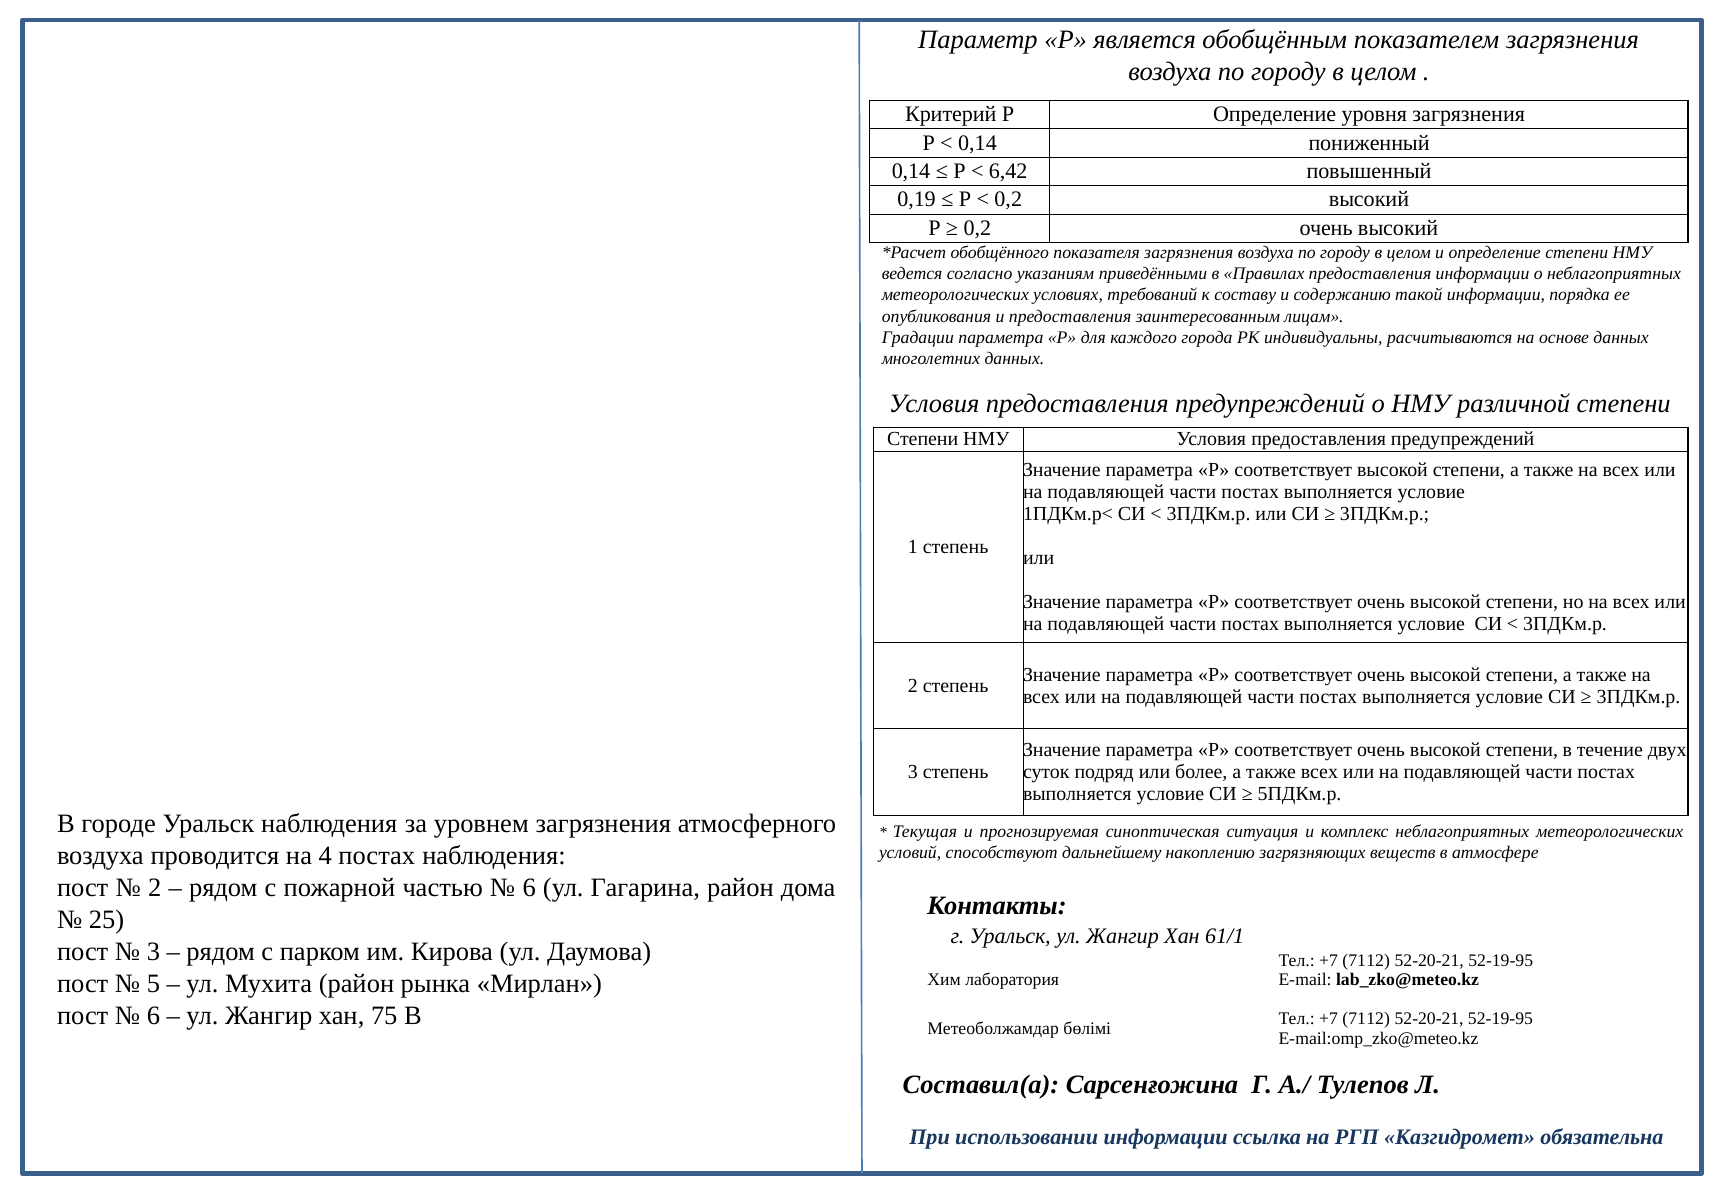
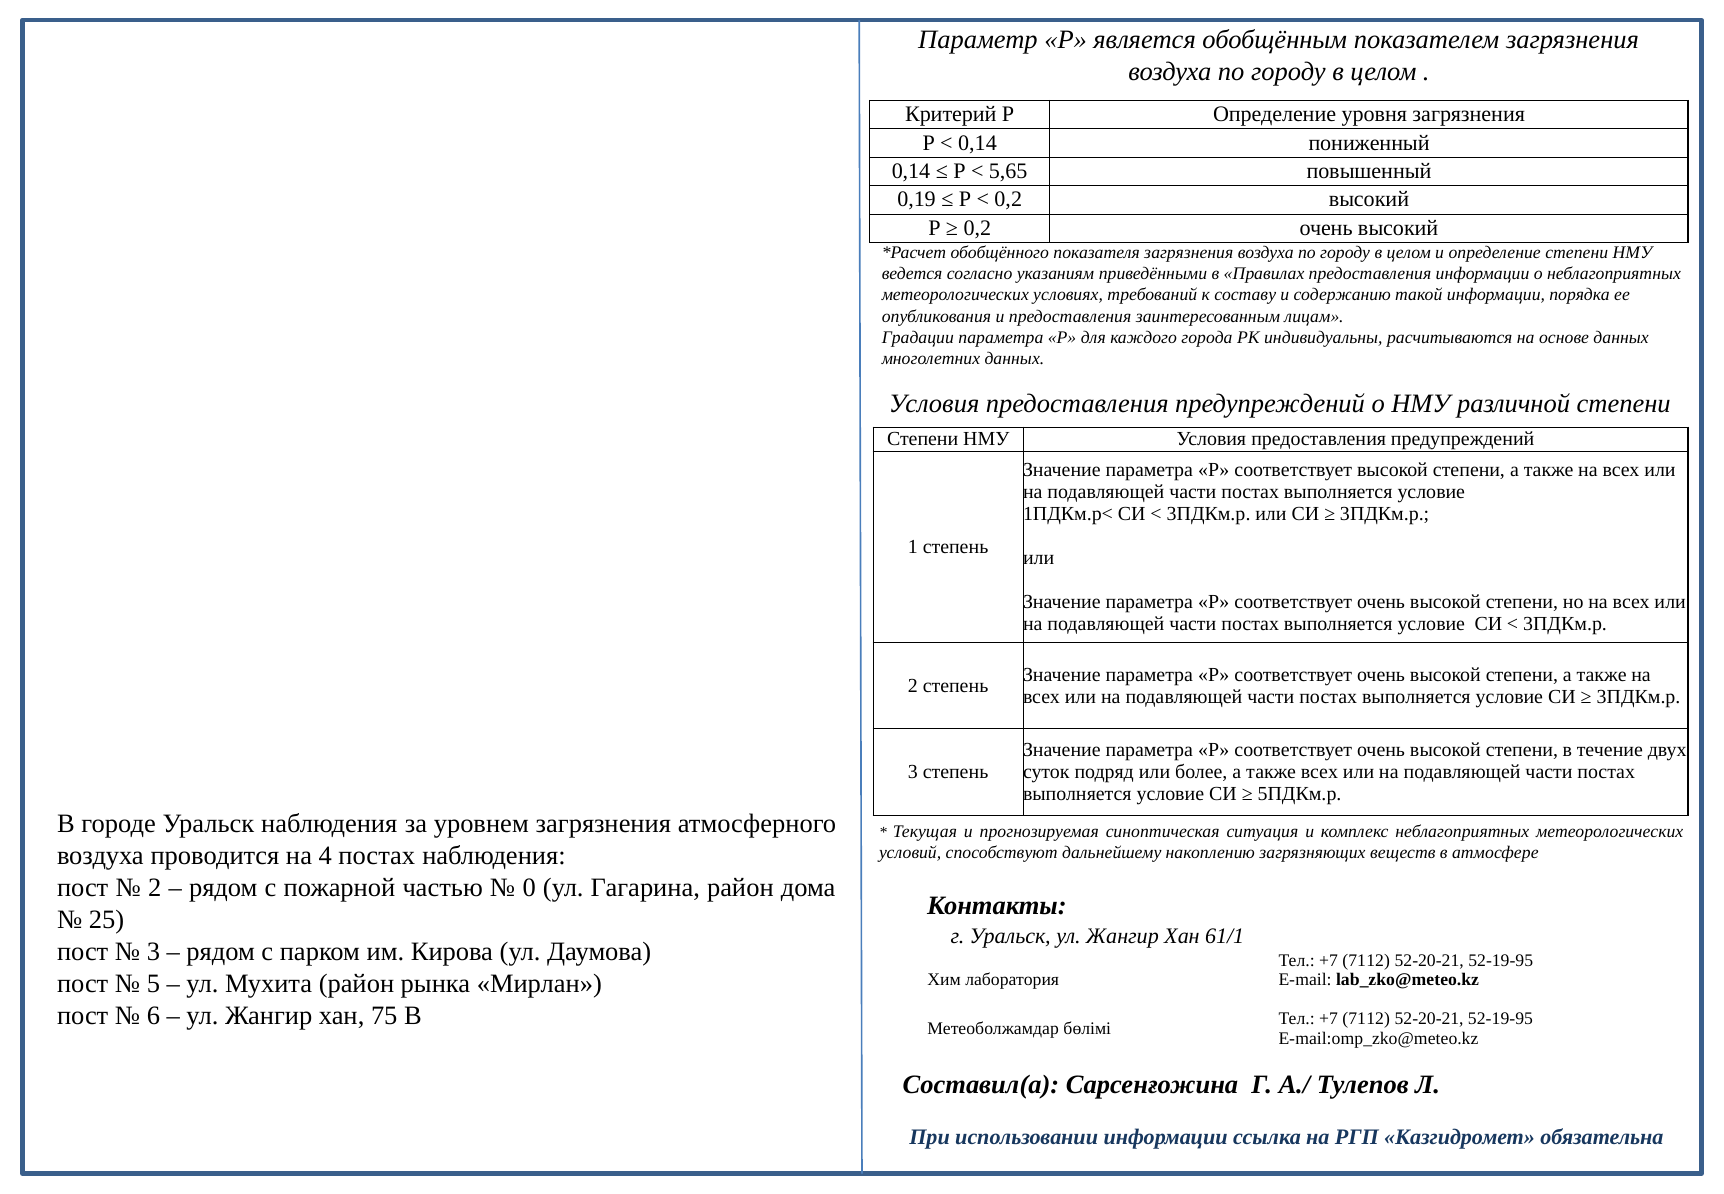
6,42: 6,42 -> 5,65 (1008, 171)
6: 6 -> 0 (529, 888)
